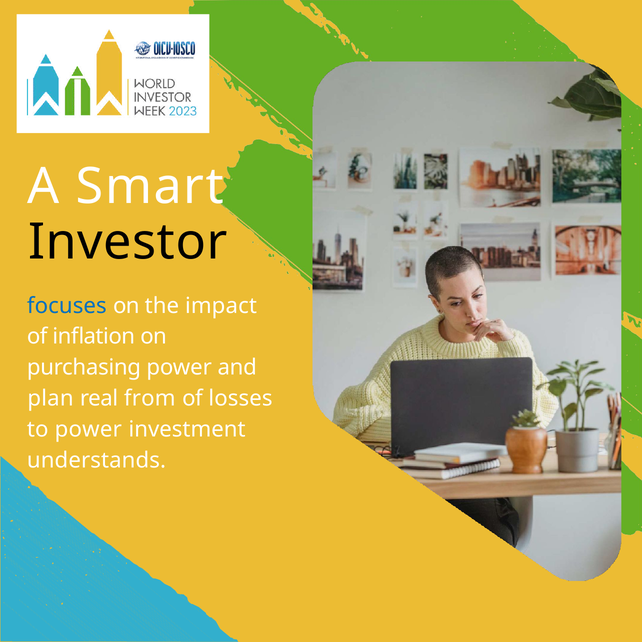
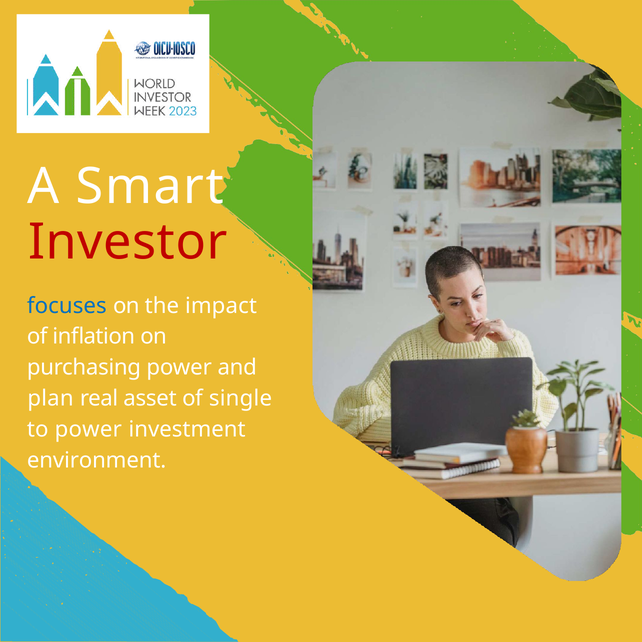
Investor colour: black -> red (128, 242)
from: from -> asset (150, 398)
losses: losses -> single (240, 398)
understands: understands -> environment (97, 460)
